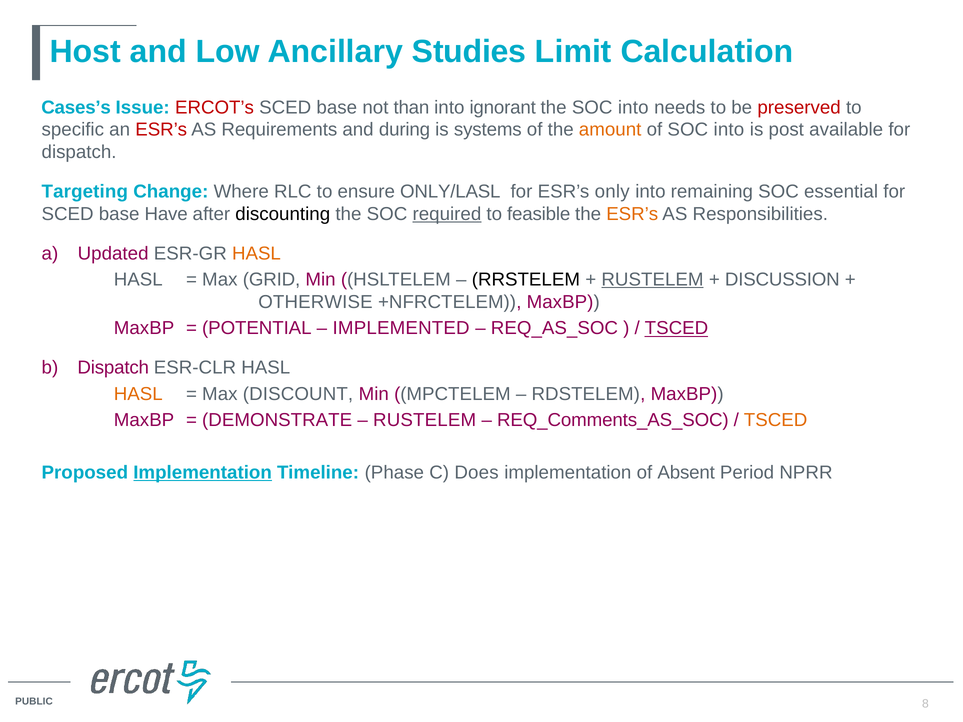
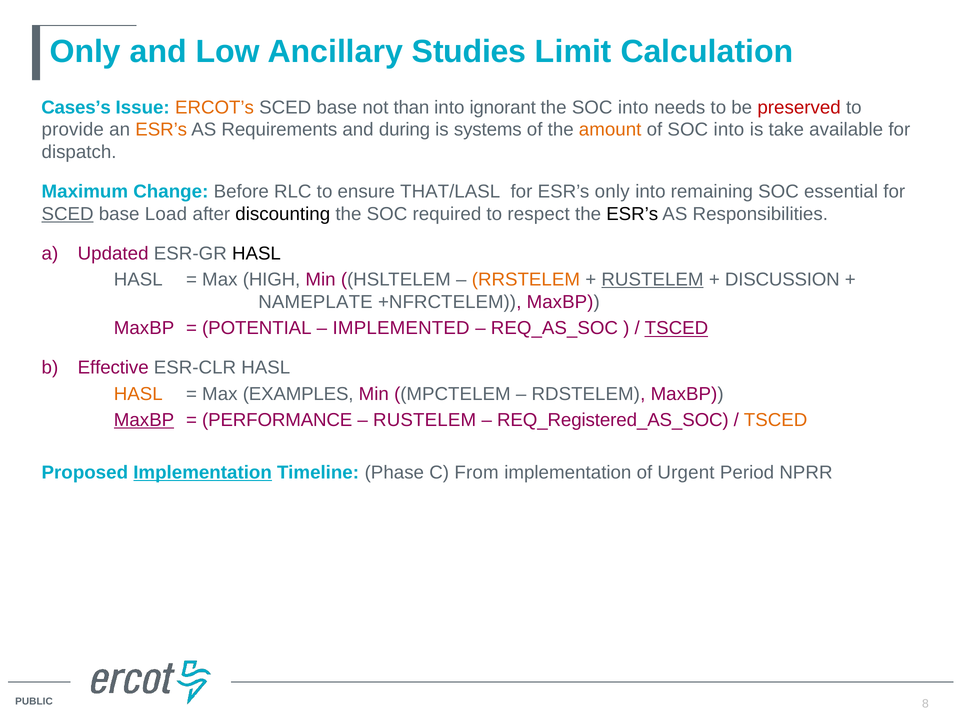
Host: Host -> Only (85, 52)
ERCOT’s colour: red -> orange (215, 107)
specific: specific -> provide (73, 130)
ESR’s colour: red -> orange (161, 130)
post: post -> take (786, 130)
Targeting: Targeting -> Maximum (85, 192)
Where: Where -> Before (241, 192)
ONLY/LASL: ONLY/LASL -> THAT/LASL (450, 192)
SCED underline: none -> present (68, 214)
Have: Have -> Load (166, 214)
required underline: present -> none (447, 214)
feasible: feasible -> respect (539, 214)
ESR’s colour: orange -> black (632, 214)
HASL colour: orange -> black (256, 253)
GRID: GRID -> HIGH (272, 280)
RRSTELEM colour: black -> orange (526, 280)
OTHERWISE: OTHERWISE -> NAMEPLATE (315, 302)
Dispatch: Dispatch -> Effective (113, 368)
DISCOUNT: DISCOUNT -> EXAMPLES (298, 394)
MaxBP underline: none -> present (144, 420)
DEMONSTRATE: DEMONSTRATE -> PERFORMANCE (277, 420)
REQ_Comments_AS_SOC: REQ_Comments_AS_SOC -> REQ_Registered_AS_SOC (613, 420)
Does: Does -> From (477, 473)
Absent: Absent -> Urgent (686, 473)
